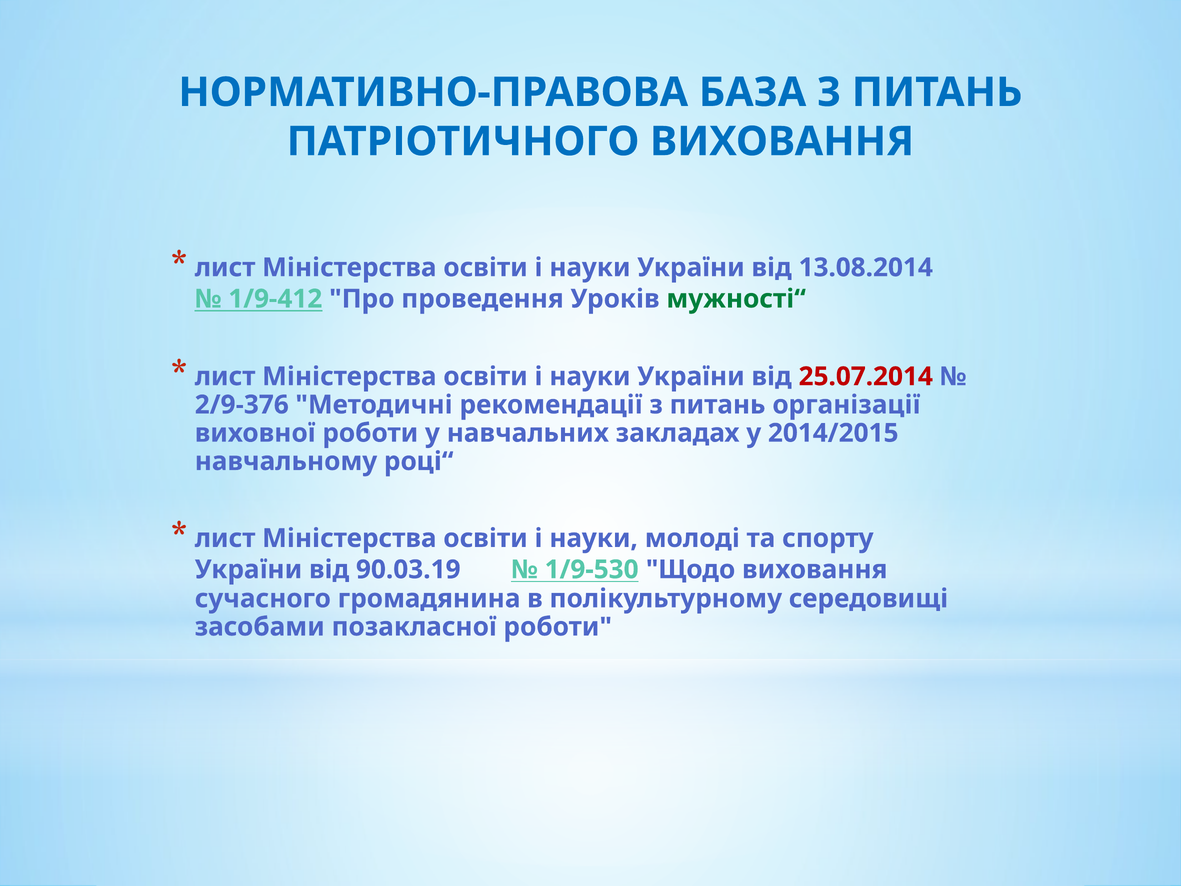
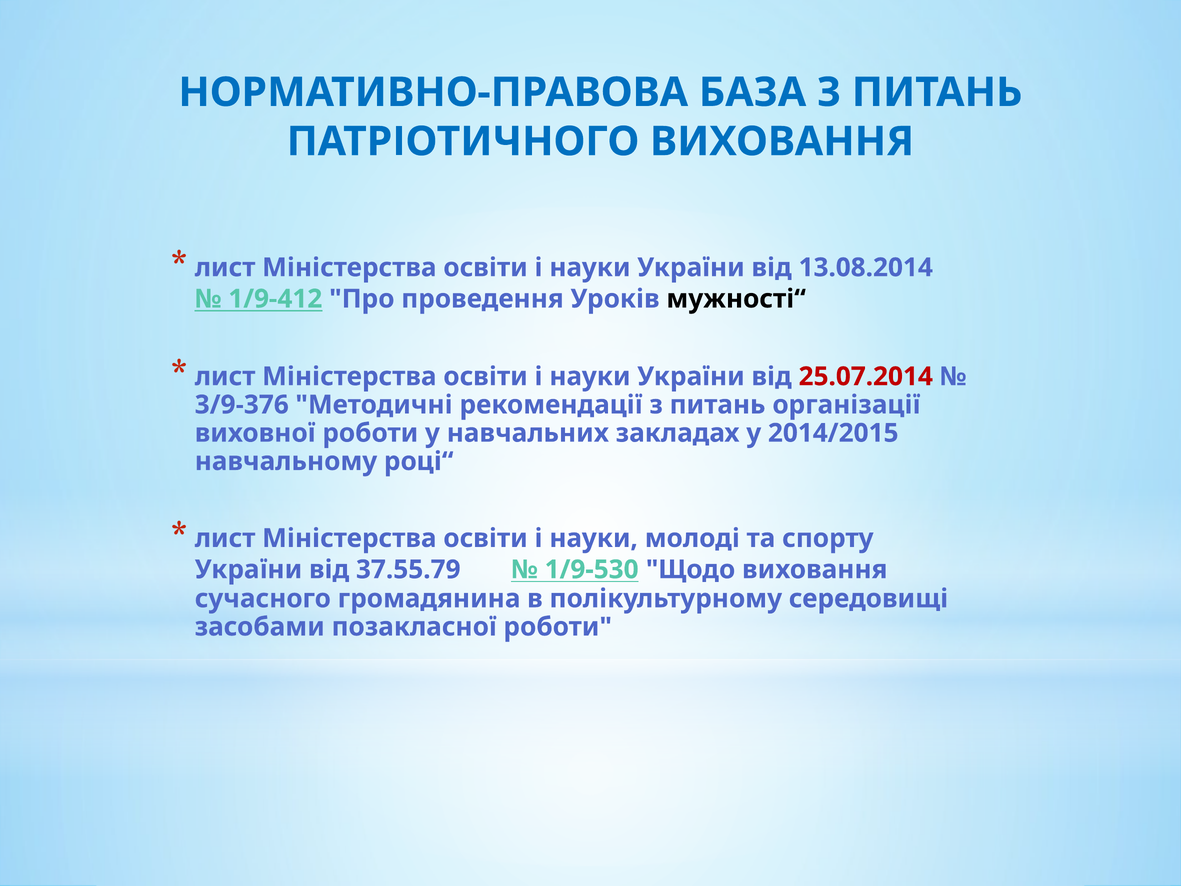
мужності“ colour: green -> black (736, 299)
2/9-376: 2/9-376 -> 3/9-376 (242, 405)
90.03.19: 90.03.19 -> 37.55.79 (408, 569)
